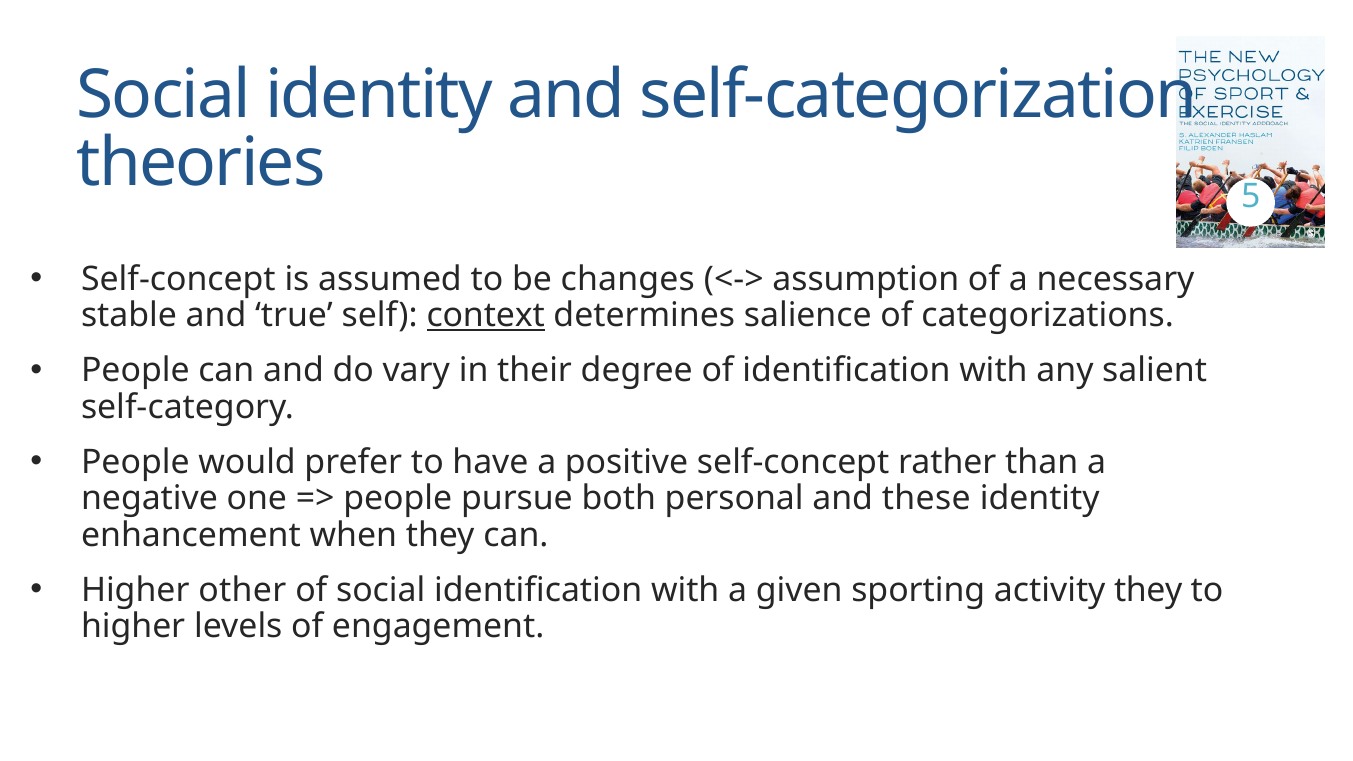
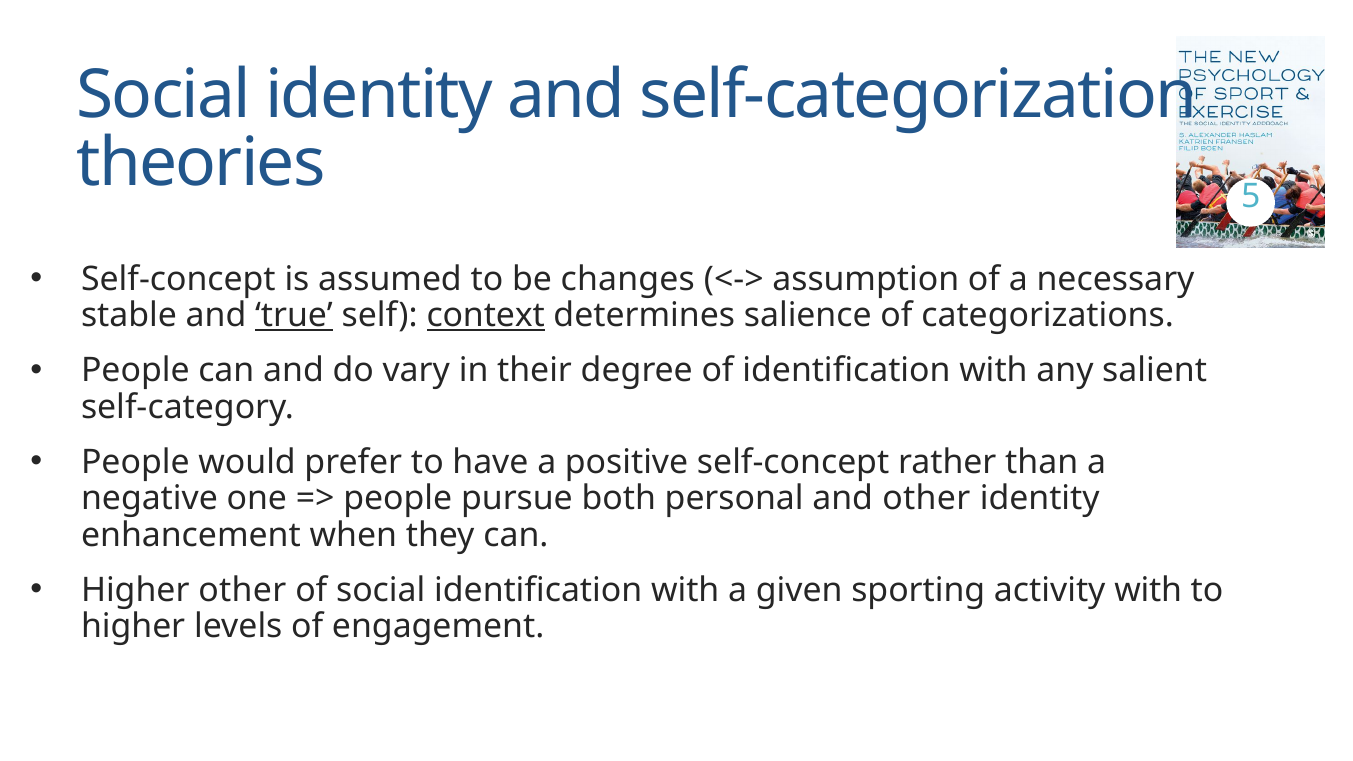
true underline: none -> present (294, 316)
and these: these -> other (926, 499)
activity they: they -> with (1148, 590)
